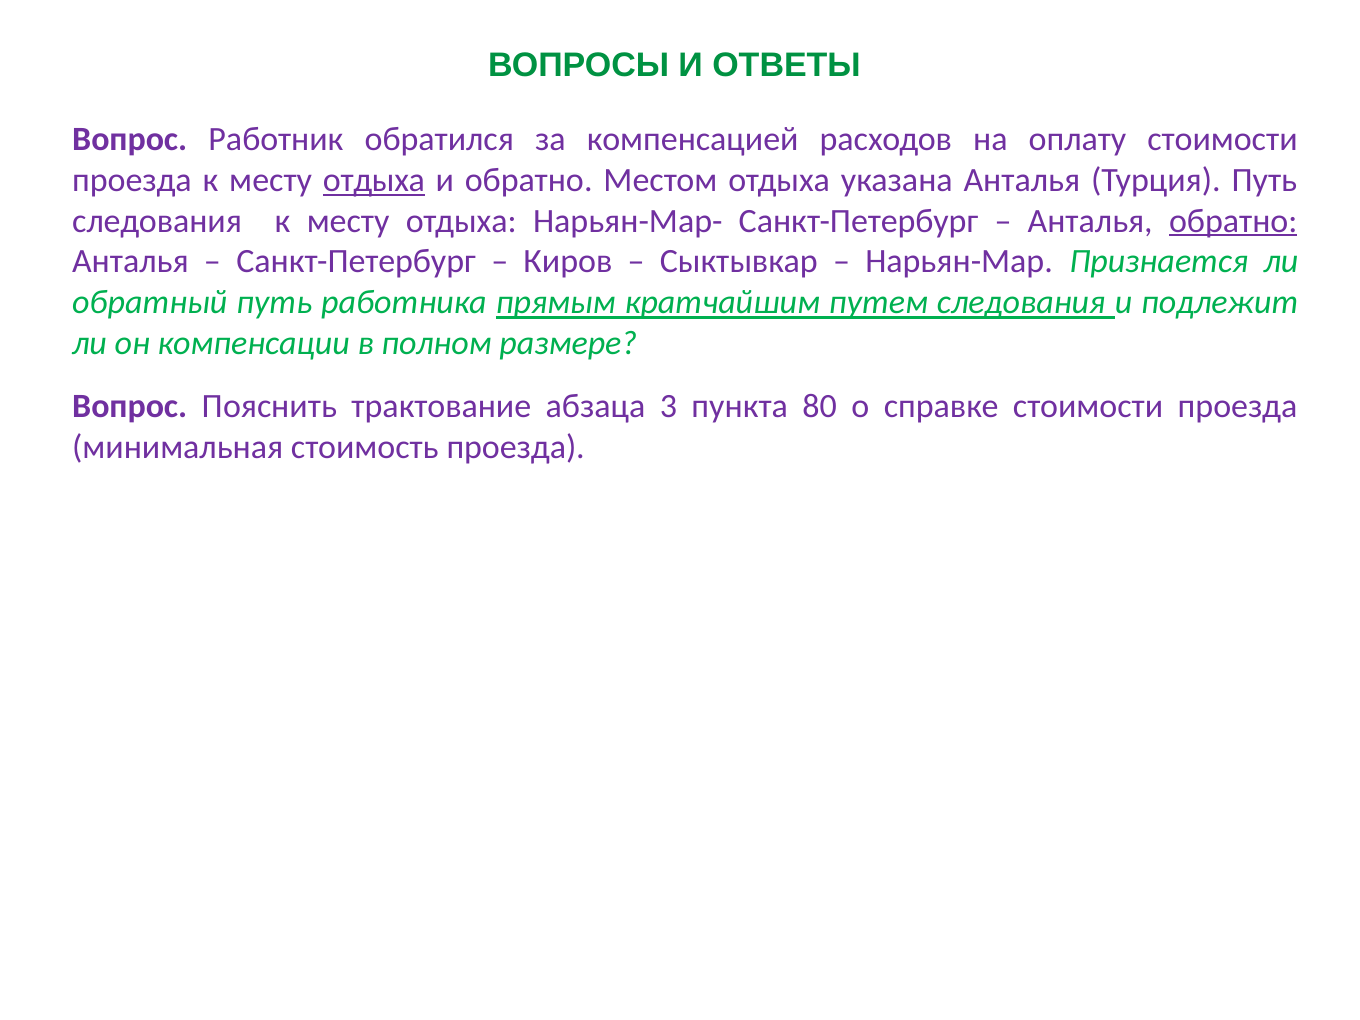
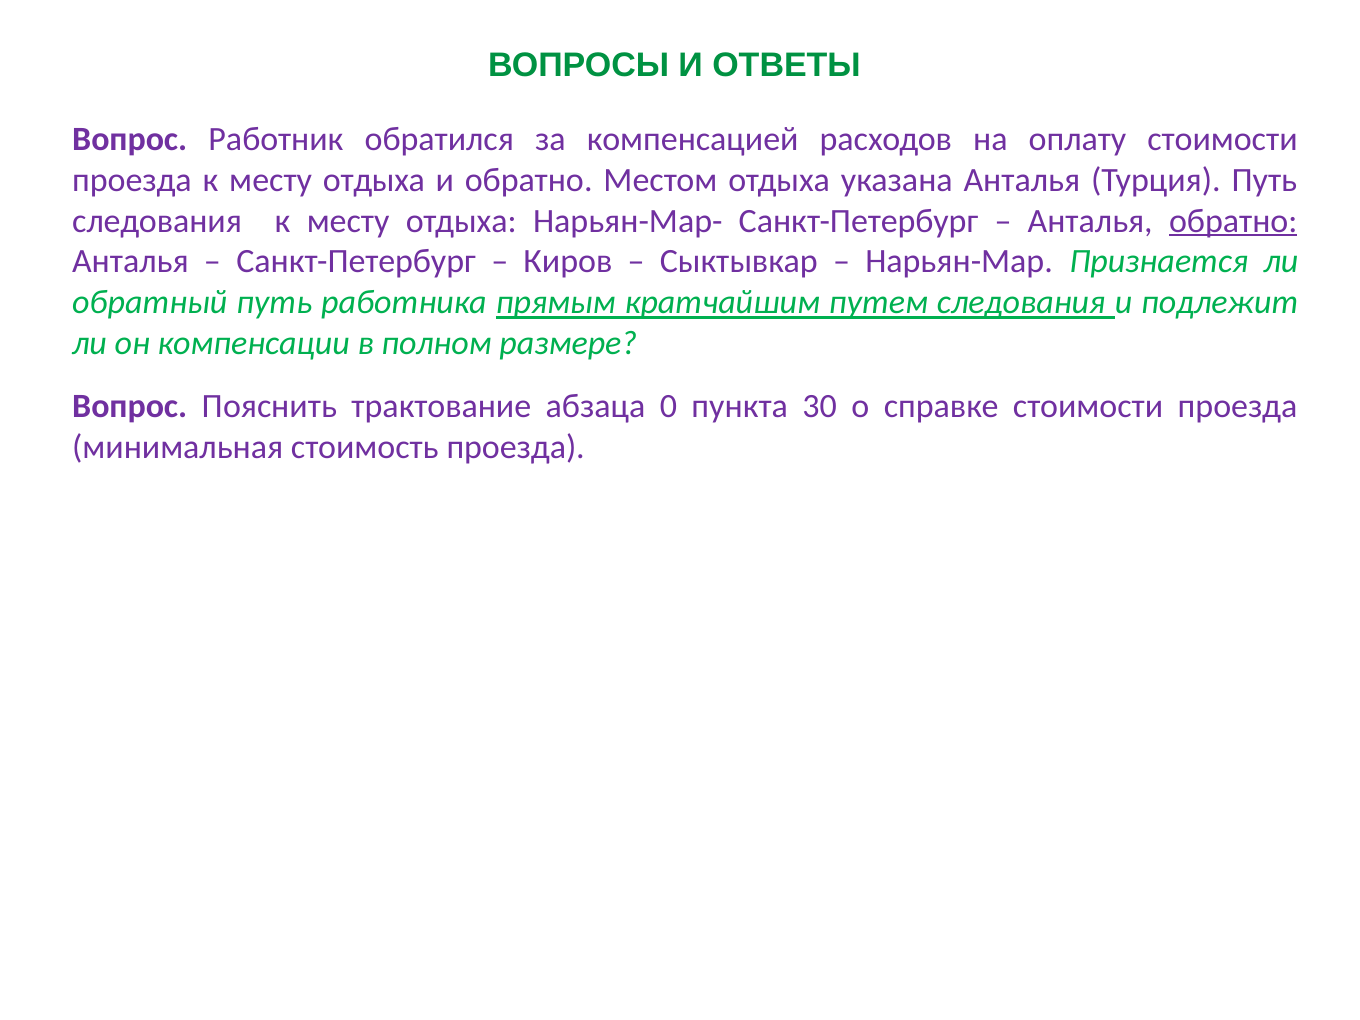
отдыха underline: present -> none (374, 180)
3: 3 -> 0 (668, 407)
80: 80 -> 30 (820, 407)
